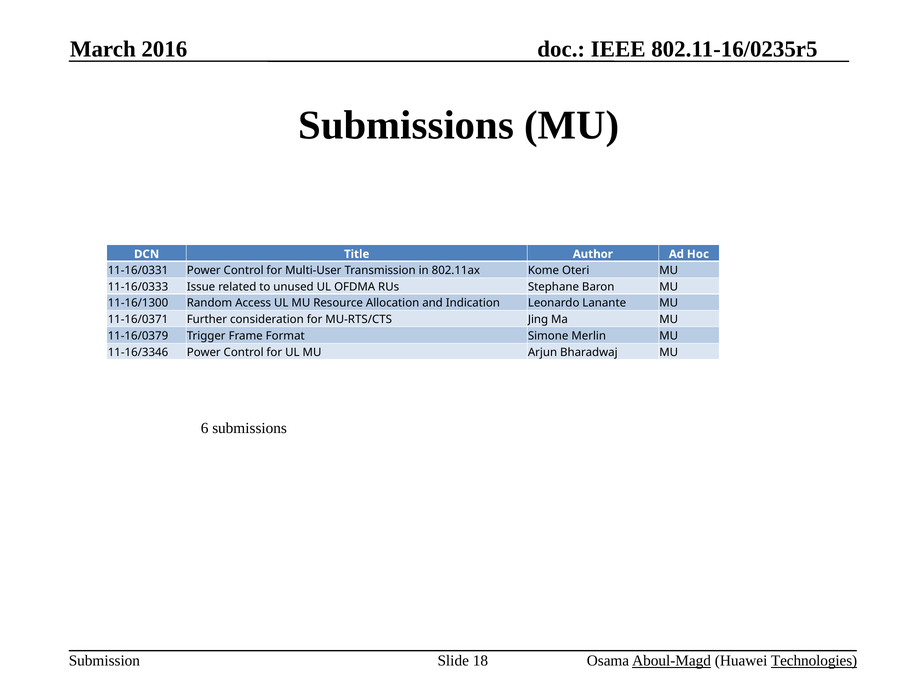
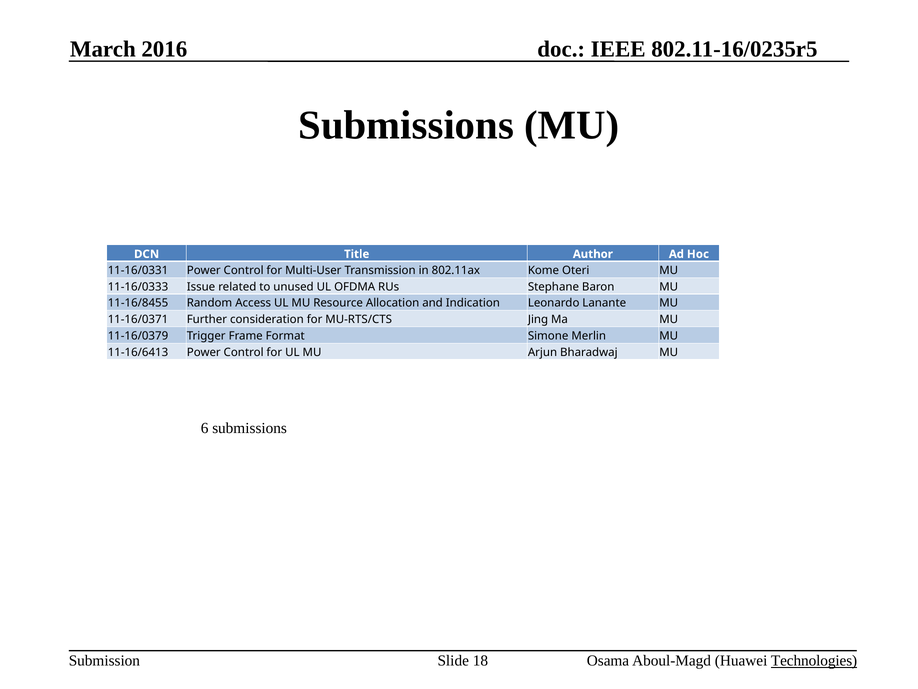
11-16/1300: 11-16/1300 -> 11-16/8455 (138, 303)
11-16/3346: 11-16/3346 -> 11-16/6413 (138, 352)
Aboul-Magd underline: present -> none (672, 660)
